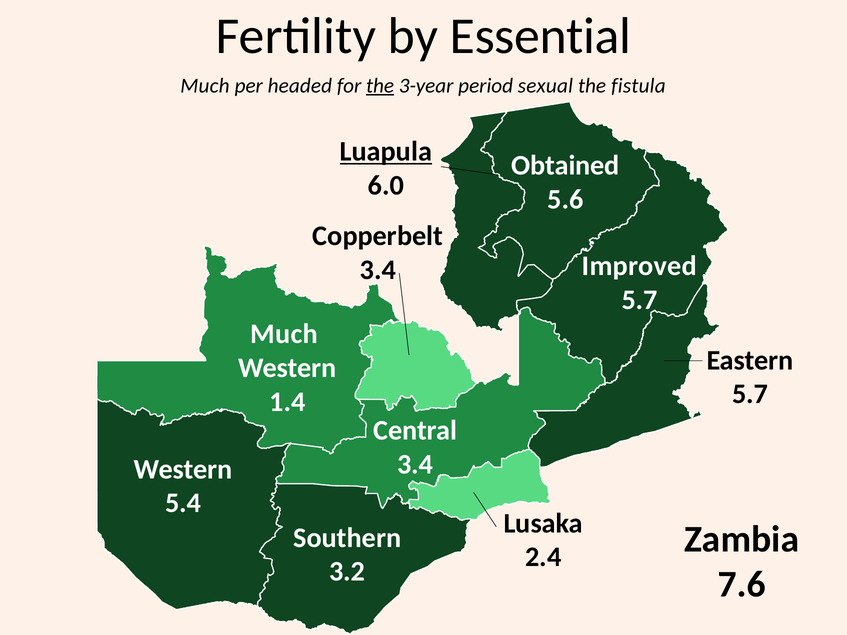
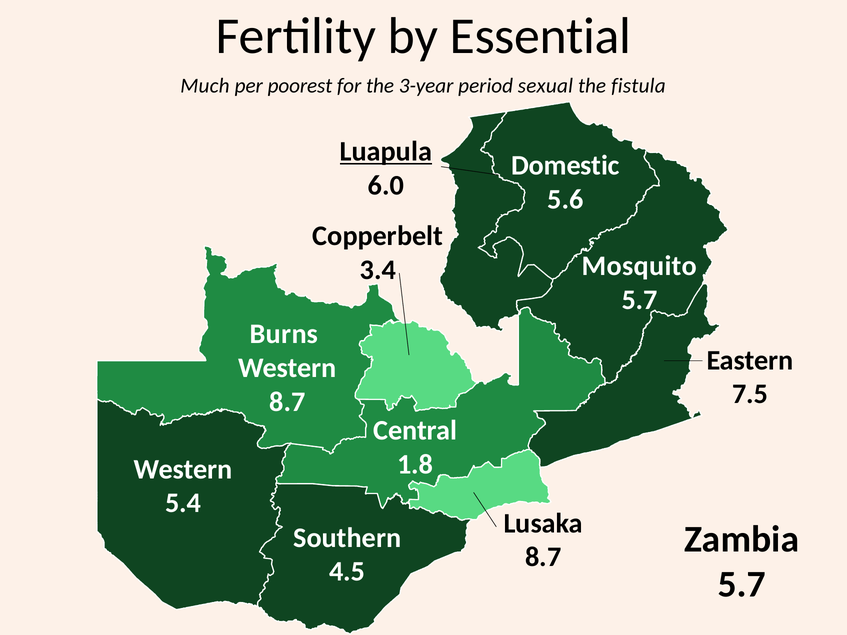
headed: headed -> poorest (300, 86)
the underline: present -> none (380, 86)
Obtained: Obtained -> Domestic (565, 166)
Improved: Improved -> Mosquito (639, 266)
Much: Much -> Burns (284, 334)
5.7: 5.7 -> 7.5 (750, 394)
1.4: 1.4 -> 8.7 (287, 402)
3.4: 3.4 -> 1.8 (415, 464)
2.4: 2.4 -> 8.7 (543, 557)
3.2: 3.2 -> 4.5 (347, 572)
7.6: 7.6 -> 5.7 (742, 585)
